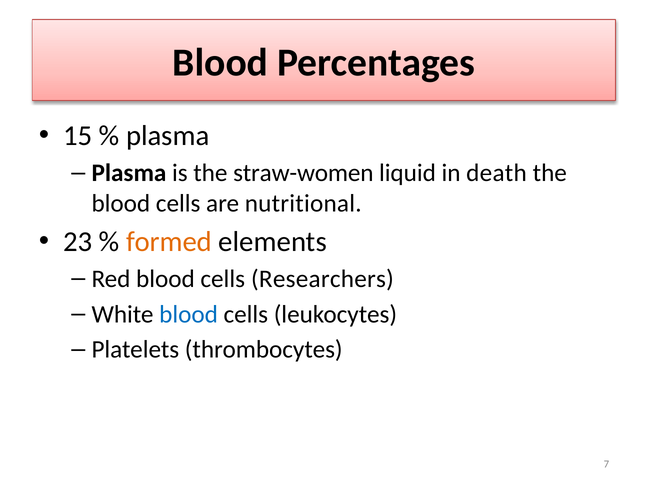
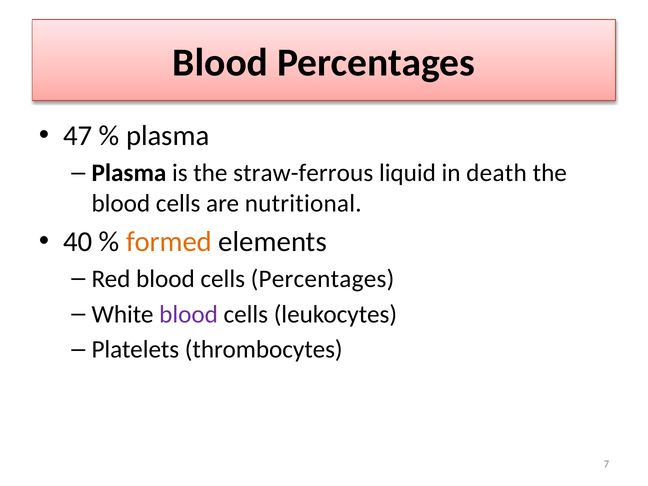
15: 15 -> 47 (78, 136)
straw-women: straw-women -> straw-ferrous (303, 173)
23: 23 -> 40 (78, 242)
cells Researchers: Researchers -> Percentages (322, 279)
blood colour: blue -> purple (189, 314)
